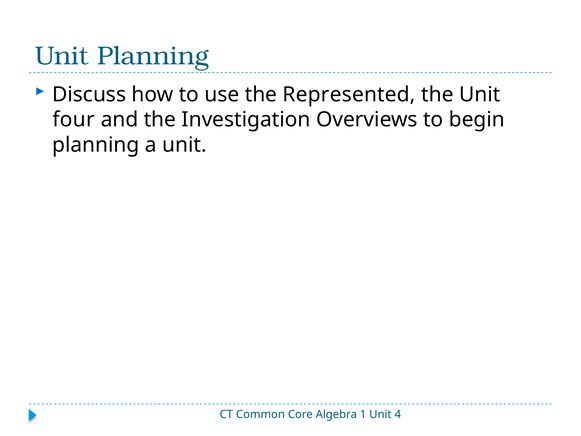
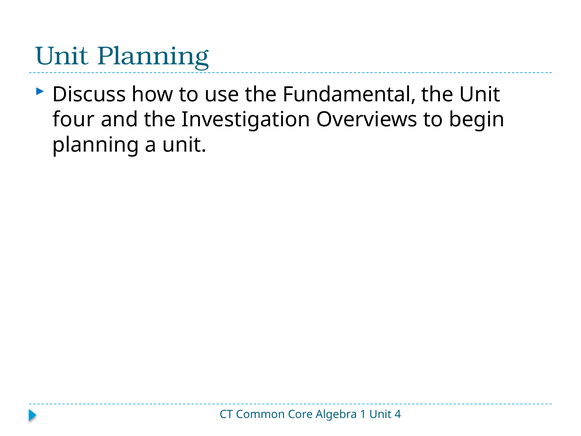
Represented: Represented -> Fundamental (349, 94)
